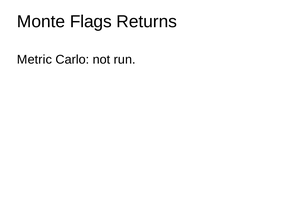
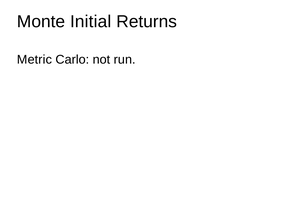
Flags: Flags -> Initial (91, 22)
